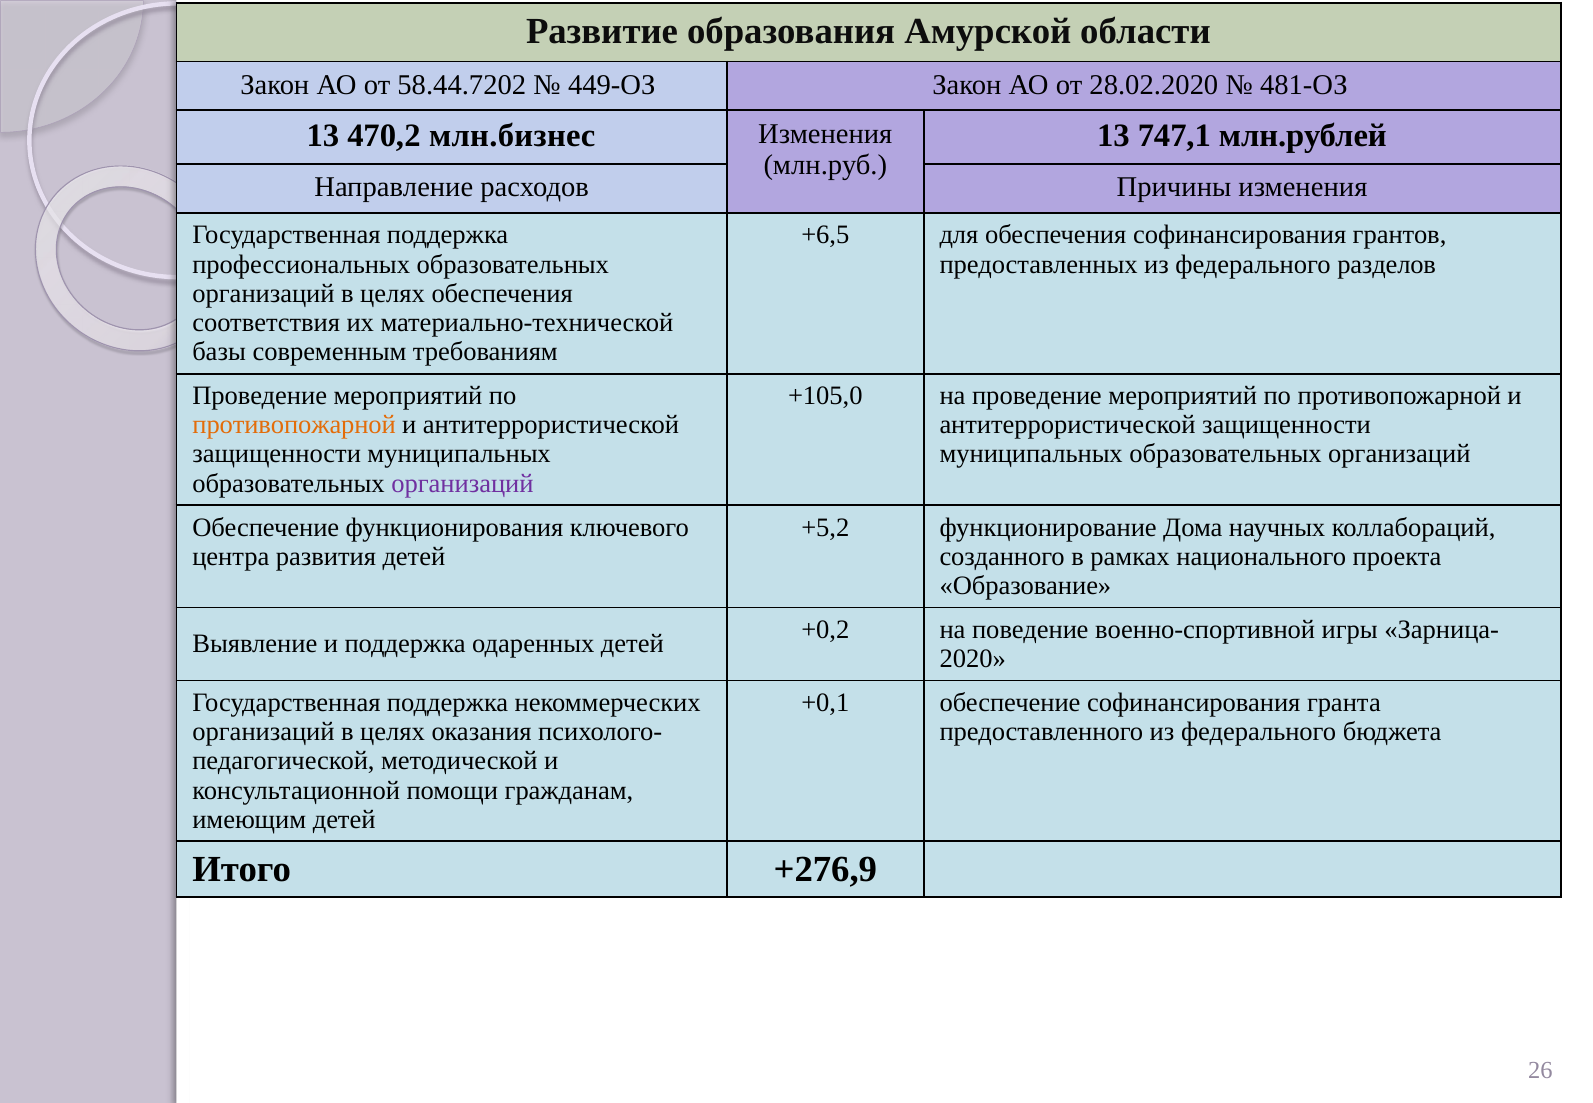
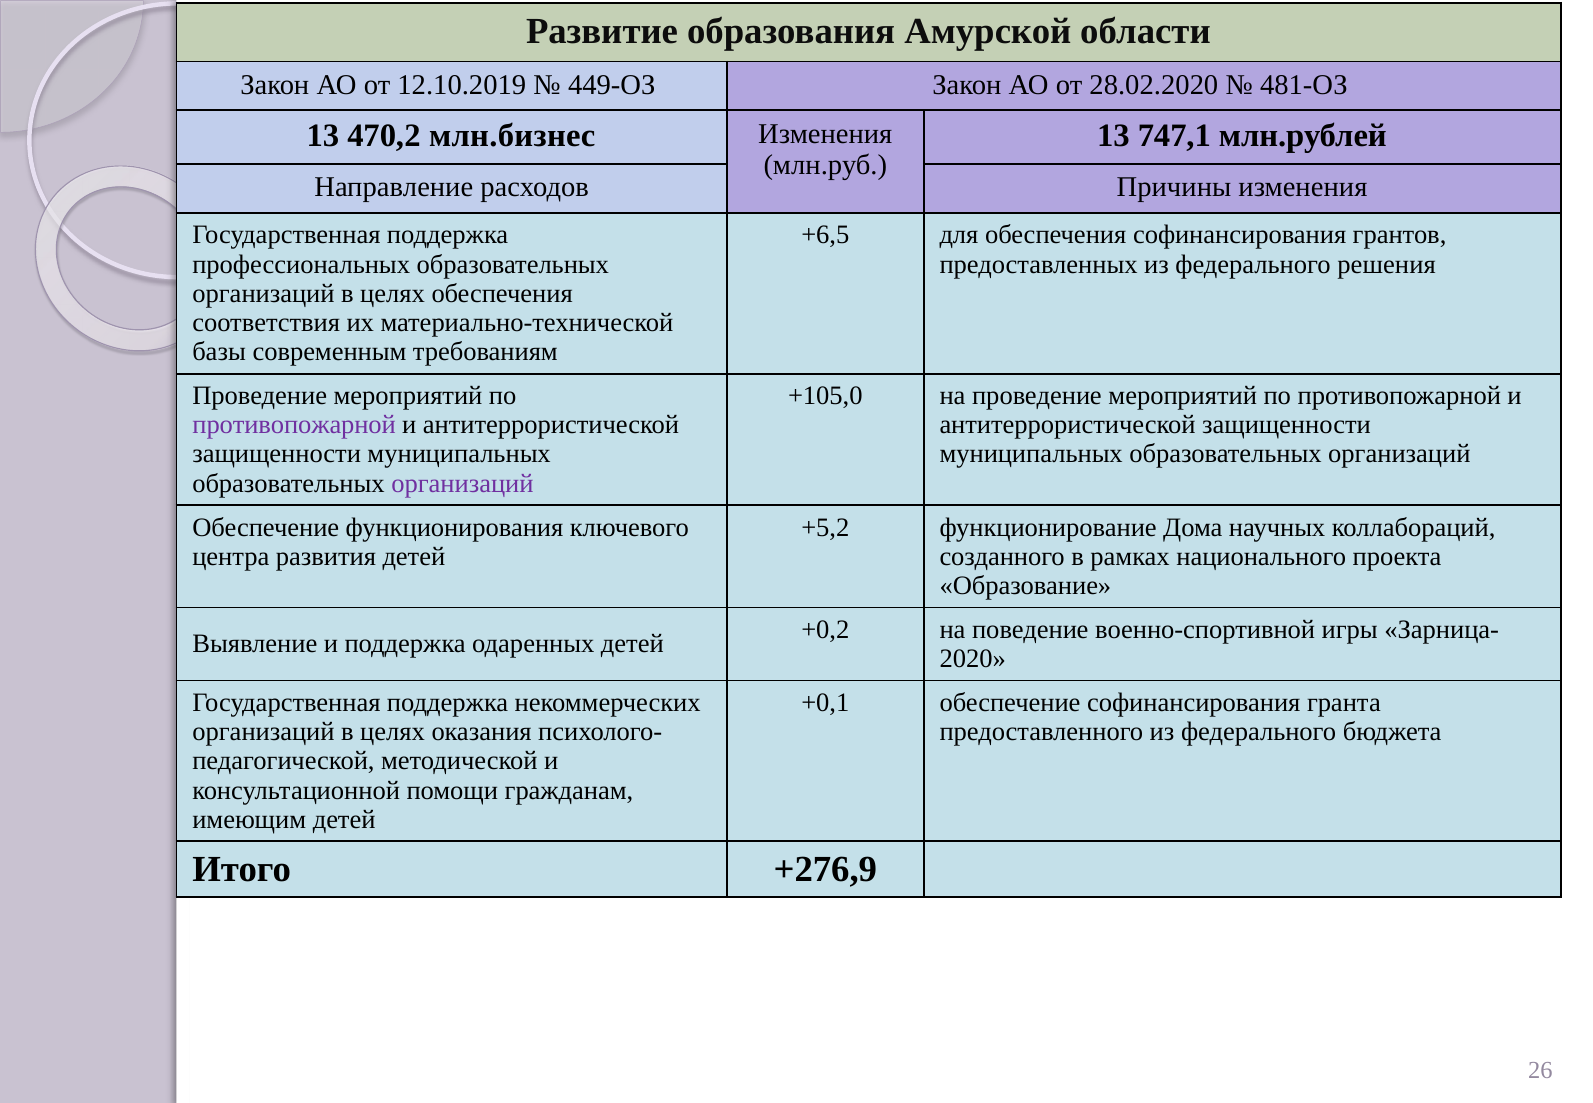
58.44.7202: 58.44.7202 -> 12.10.2019 (462, 85)
разделов: разделов -> решения (1387, 264)
противопожарной colour: orange -> purple (294, 425)
